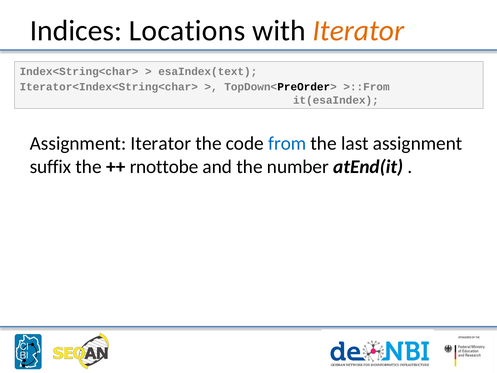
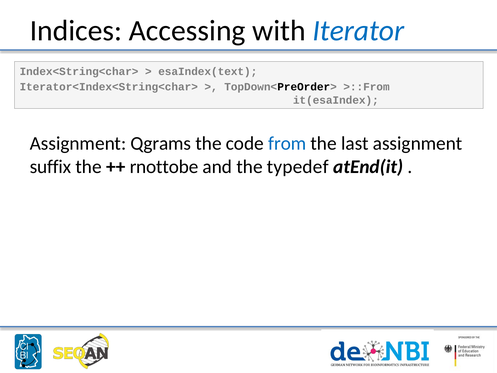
Locations: Locations -> Accessing (187, 31)
Iterator colour: orange -> blue (358, 31)
Assignment Iterator: Iterator -> Qgrams (161, 143)
number: number -> typedef (298, 167)
